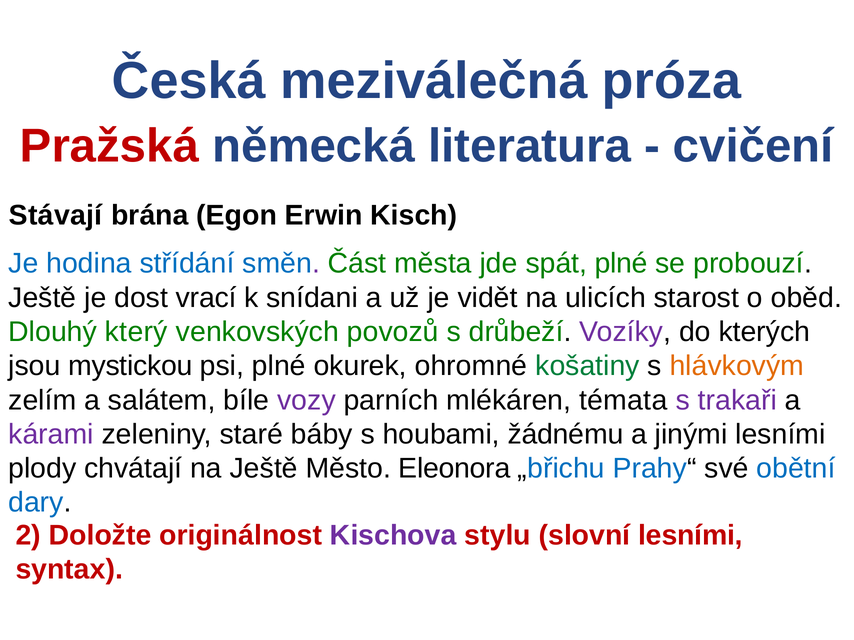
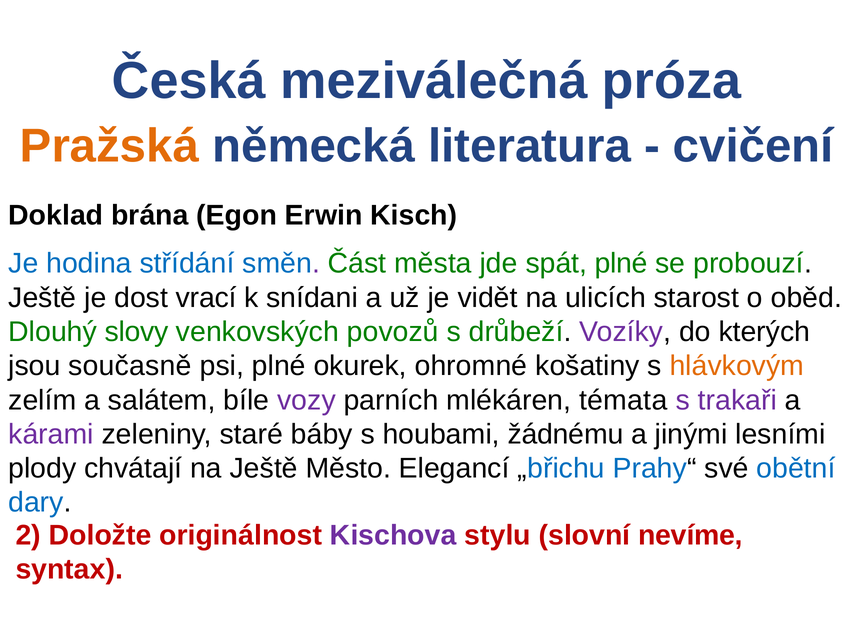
Pražská colour: red -> orange (110, 146)
Stávají: Stávají -> Doklad (56, 215)
který: který -> slovy (137, 332)
mystickou: mystickou -> současně (130, 366)
košatiny colour: green -> black (587, 366)
Eleonora: Eleonora -> Elegancí (454, 469)
slovní lesními: lesními -> nevíme (691, 536)
